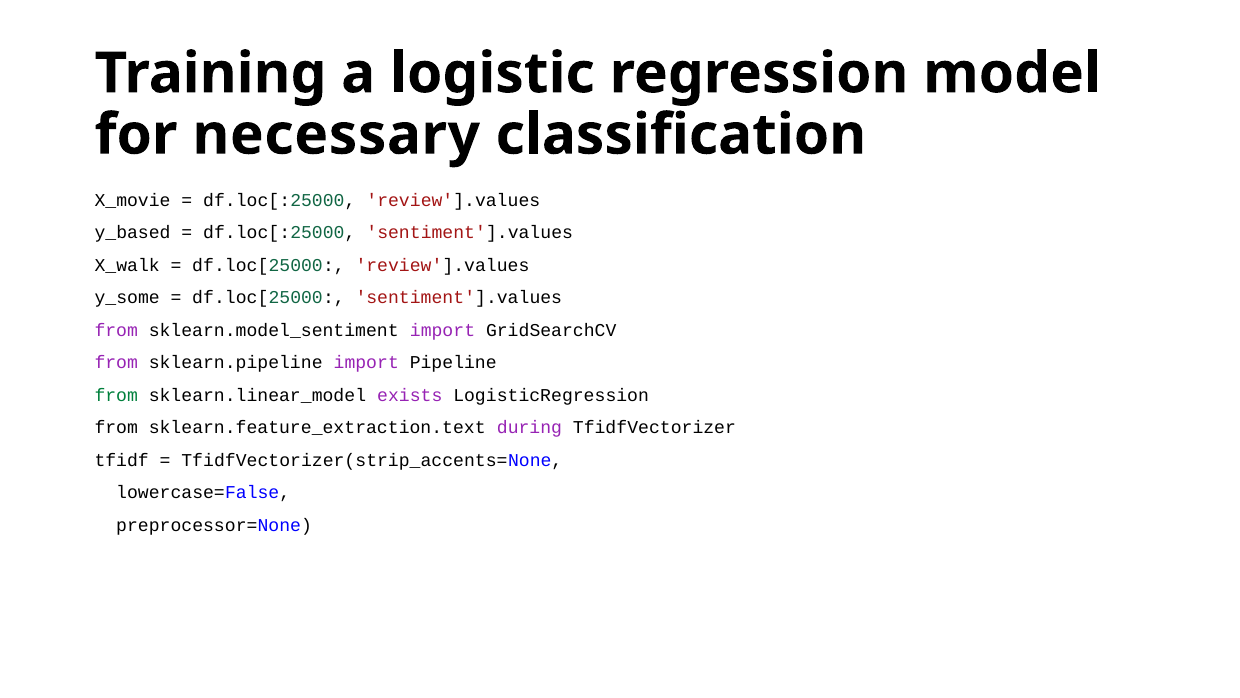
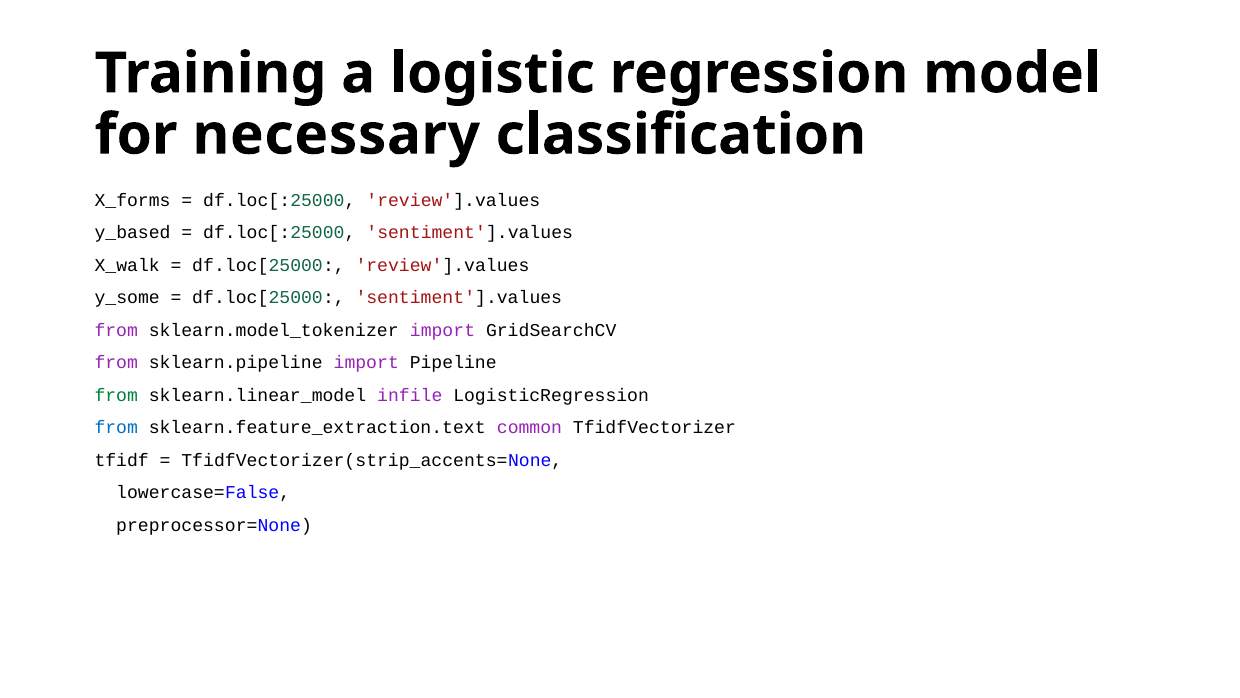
X_movie: X_movie -> X_forms (133, 200)
sklearn.model_sentiment: sklearn.model_sentiment -> sklearn.model_tokenizer (274, 330)
exists: exists -> infile (410, 395)
from colour: black -> blue (116, 428)
during: during -> common (529, 428)
